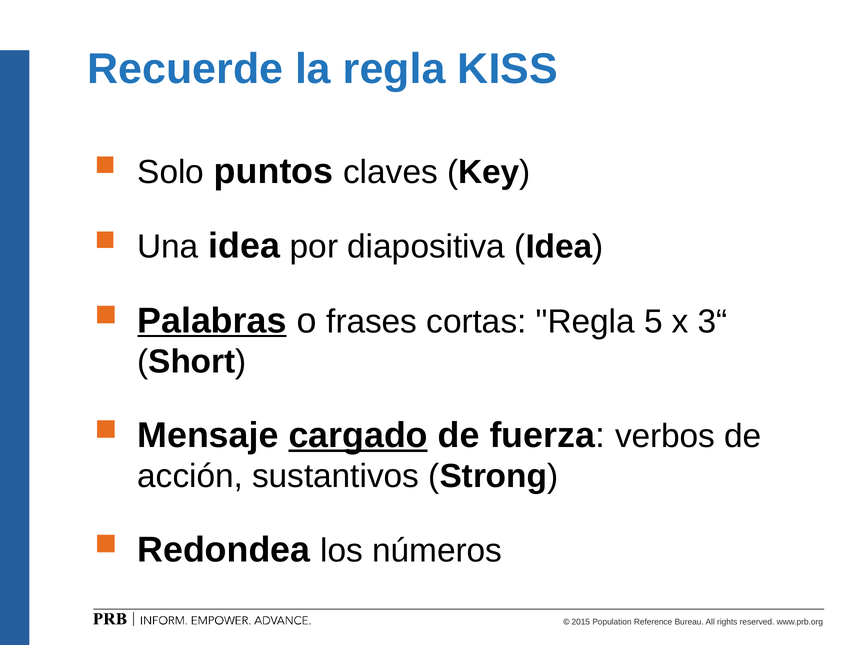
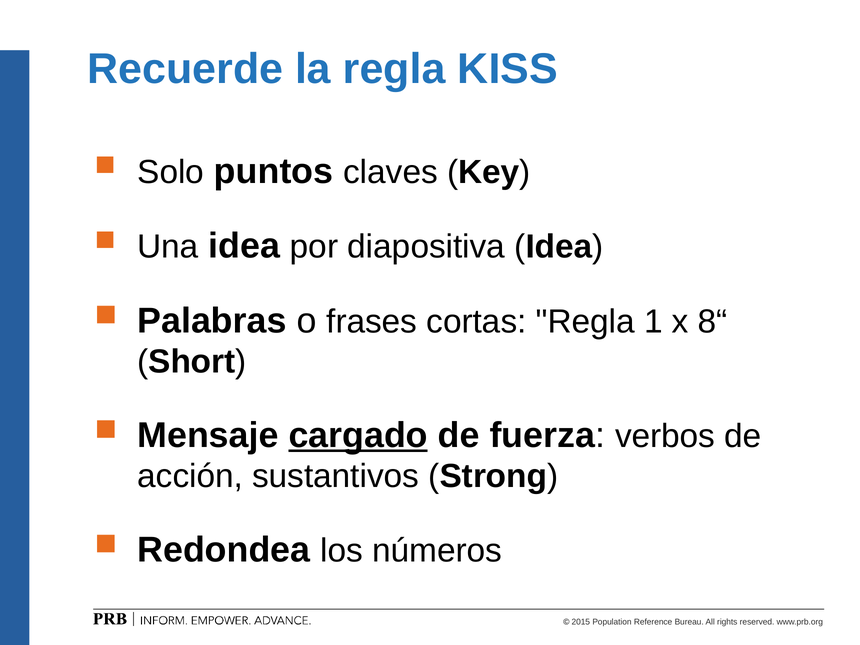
Palabras underline: present -> none (212, 321)
5: 5 -> 1 (653, 322)
3“: 3“ -> 8“ (713, 322)
